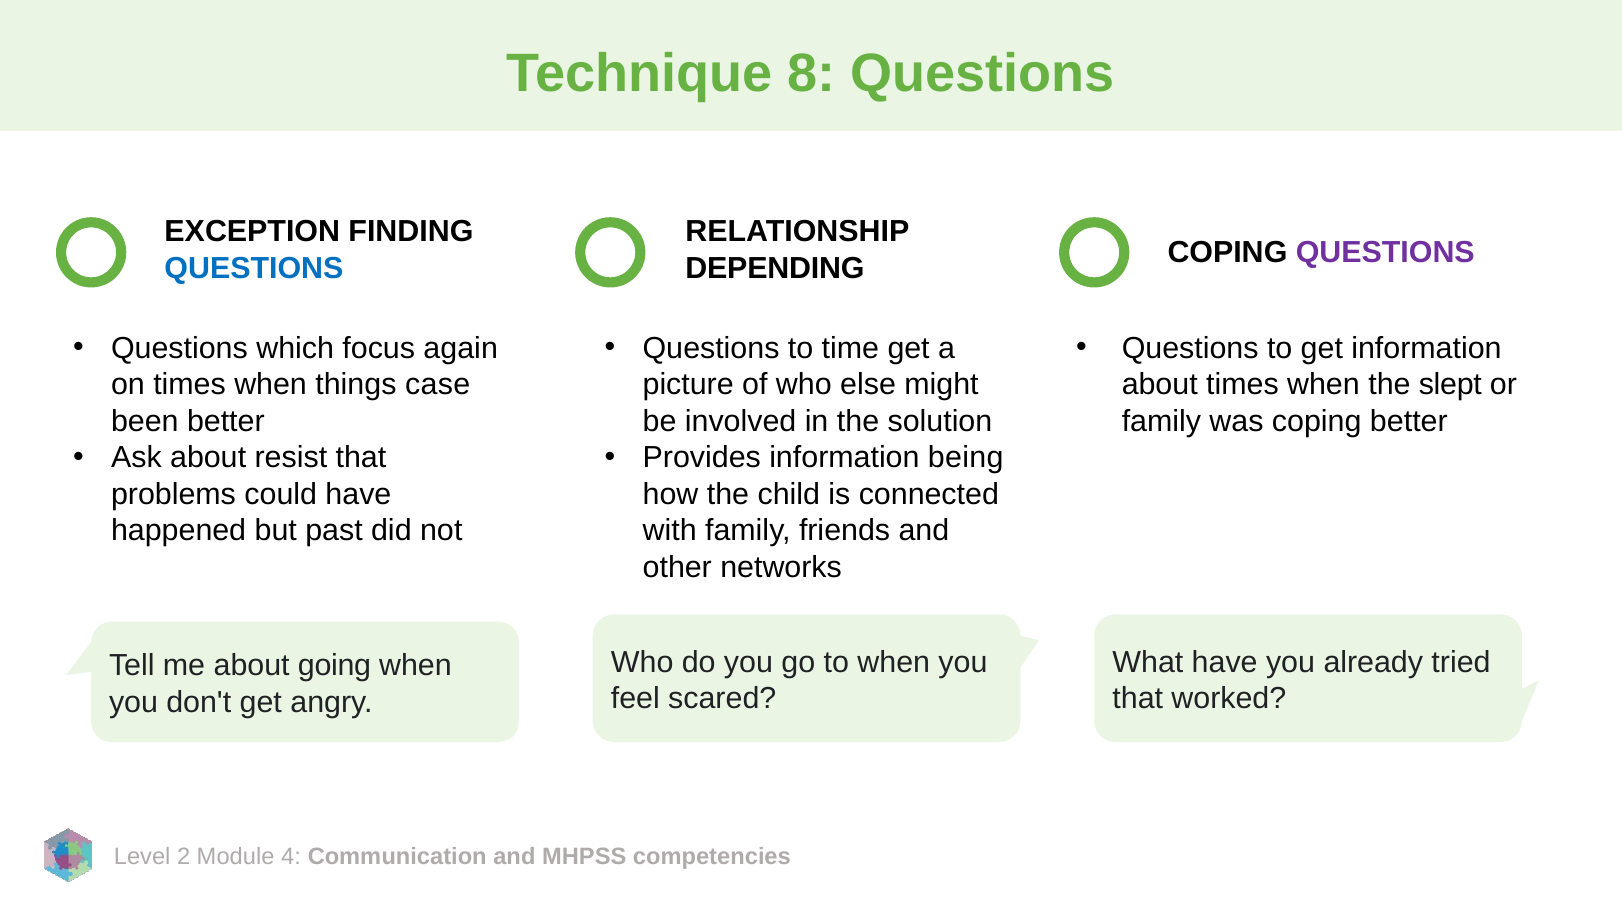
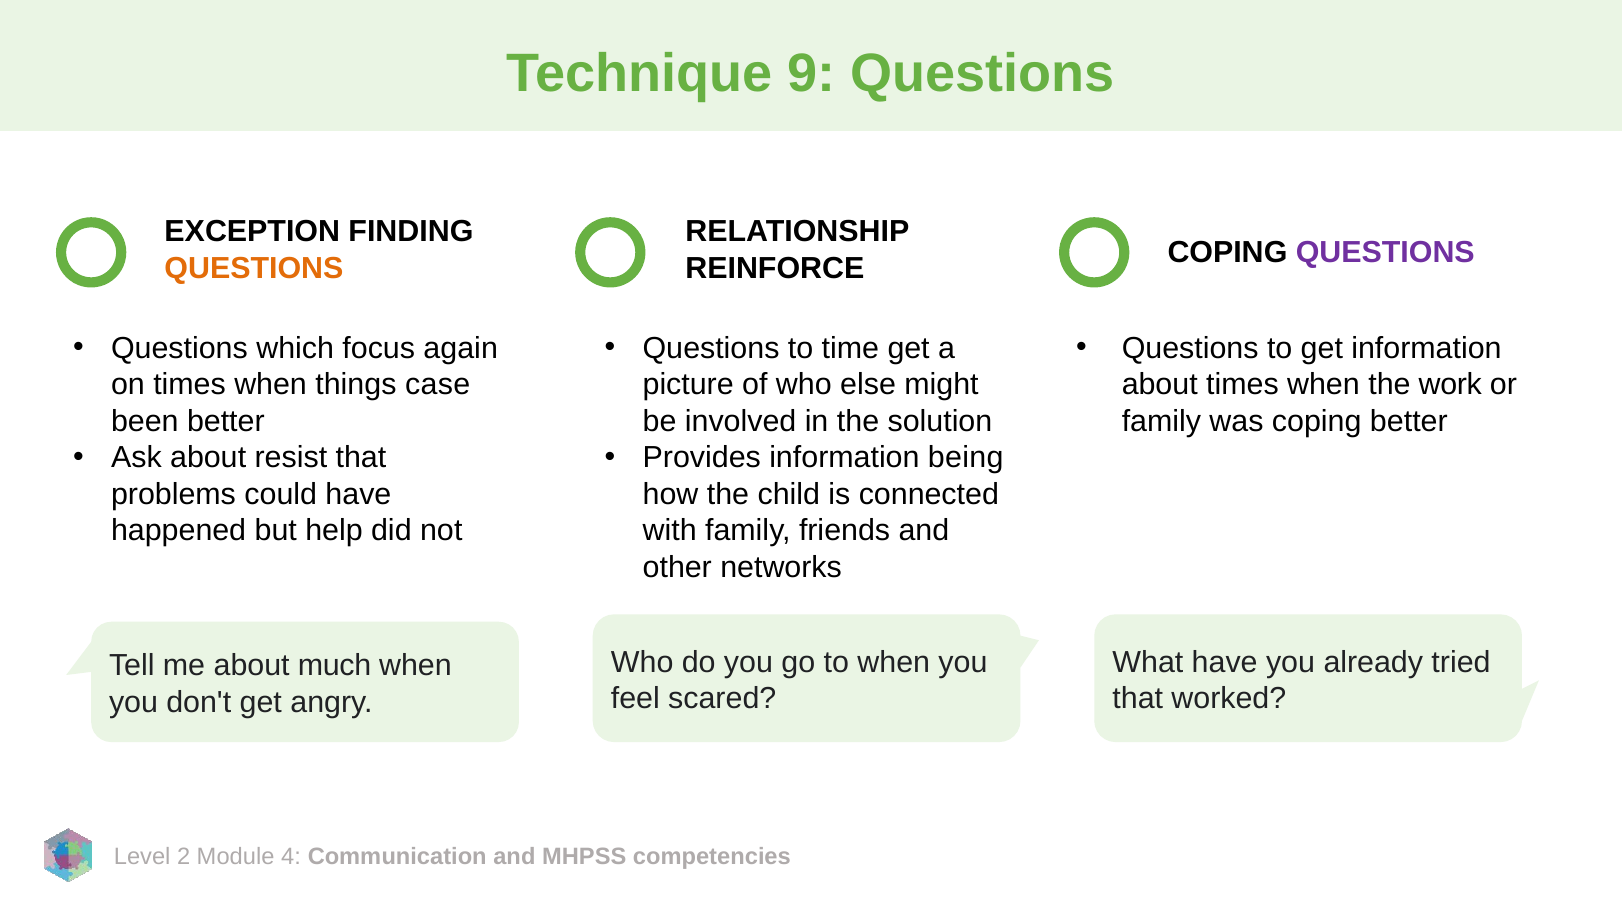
8: 8 -> 9 (811, 73)
QUESTIONS colour: blue -> orange (254, 268)
DEPENDING: DEPENDING -> REINFORCE (775, 268)
slept: slept -> work (1450, 385)
past: past -> help (334, 531)
going: going -> much (335, 666)
